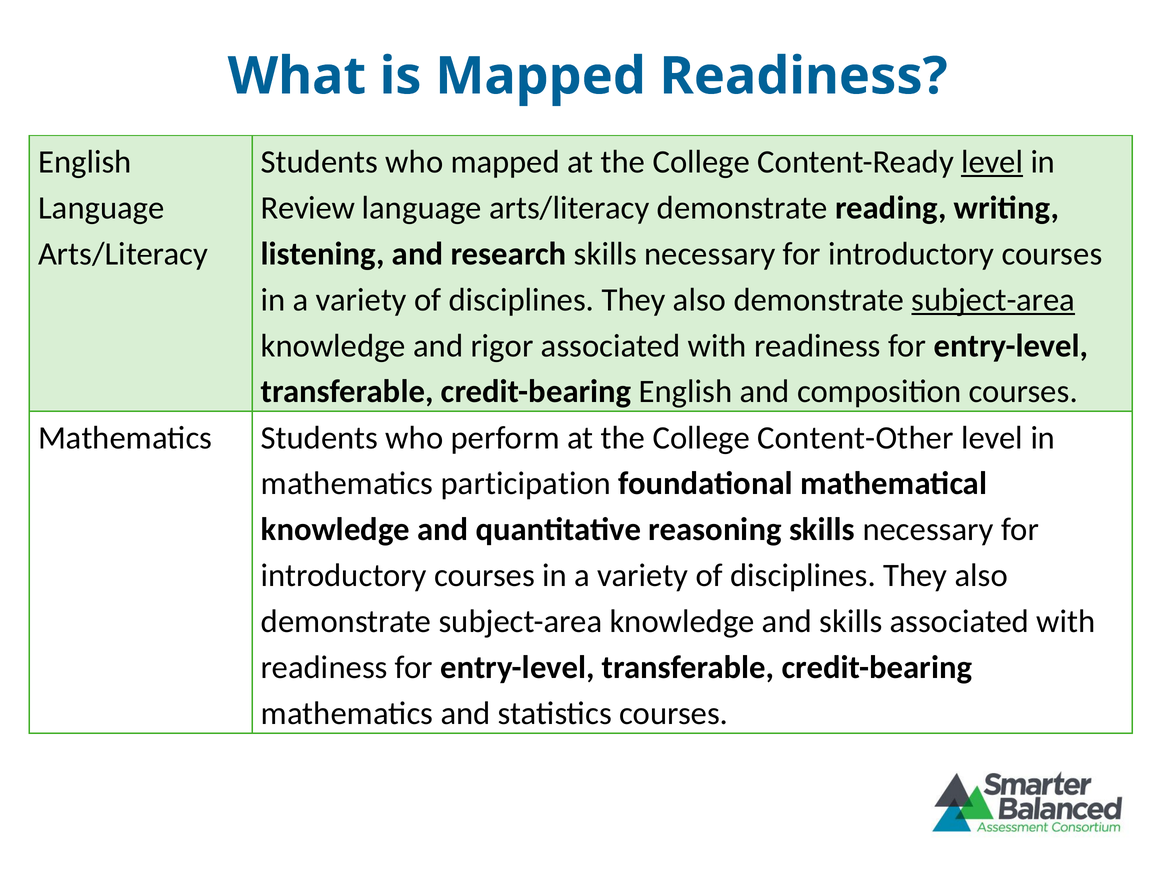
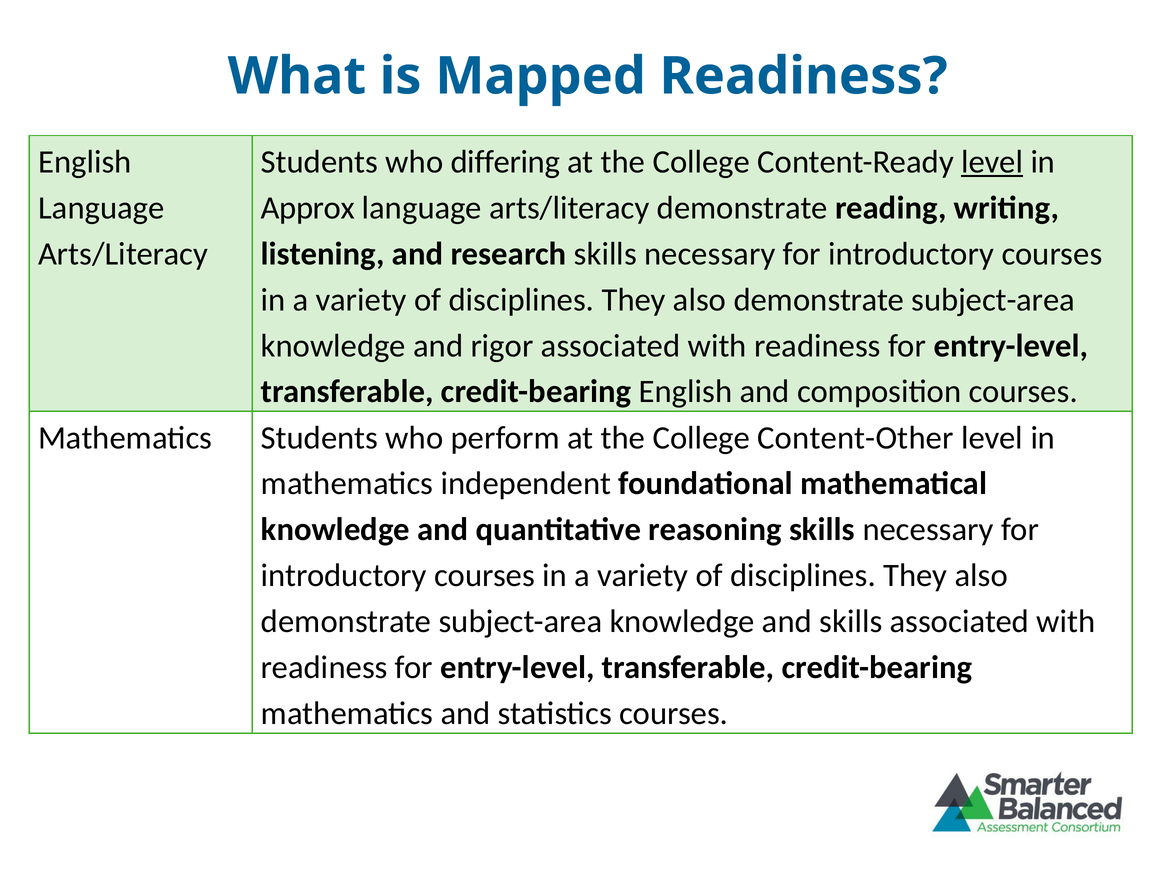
who mapped: mapped -> differing (505, 162)
Review: Review -> Approx (308, 208)
subject-area underline: present -> none (993, 300)
participation: participation -> independent (526, 484)
